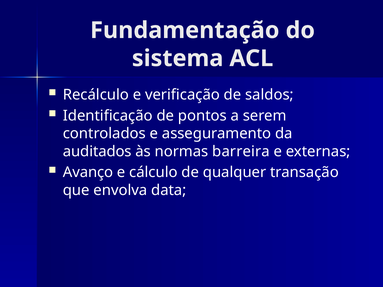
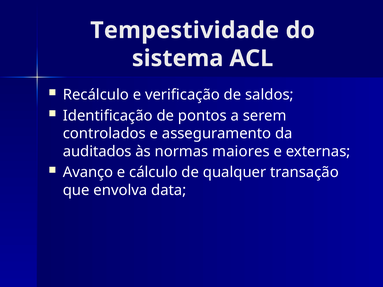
Fundamentação: Fundamentação -> Tempestividade (185, 30)
barreira: barreira -> maiores (241, 152)
